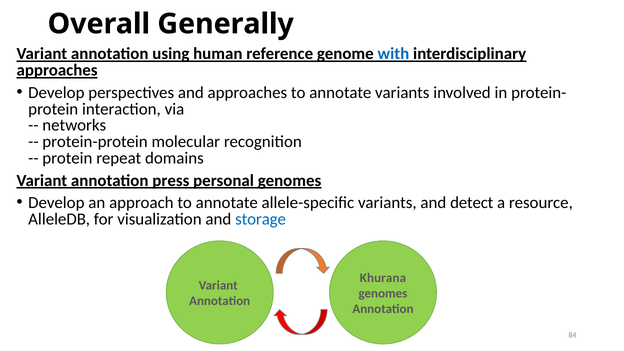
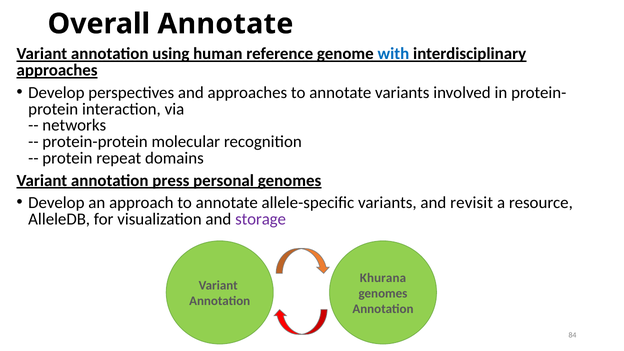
Overall Generally: Generally -> Annotate (225, 24)
detect: detect -> revisit (472, 203)
storage colour: blue -> purple (261, 219)
